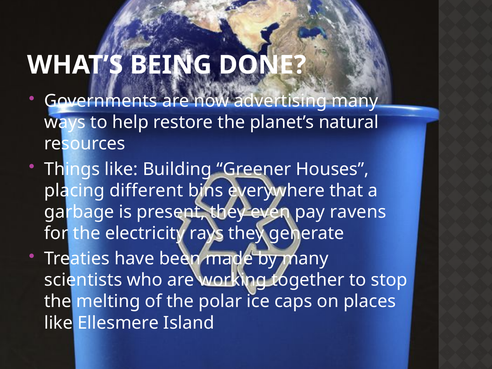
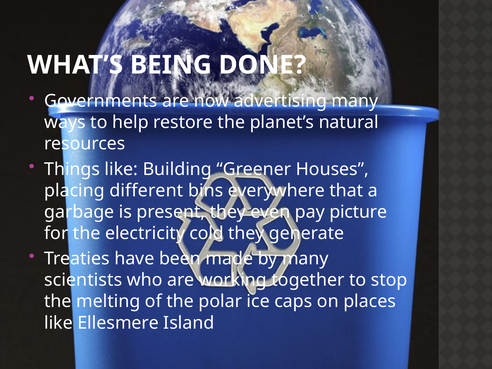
ravens: ravens -> picture (358, 212)
rays: rays -> cold (207, 233)
